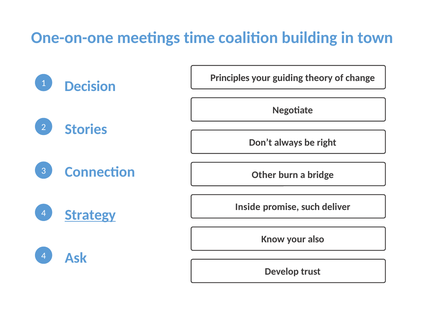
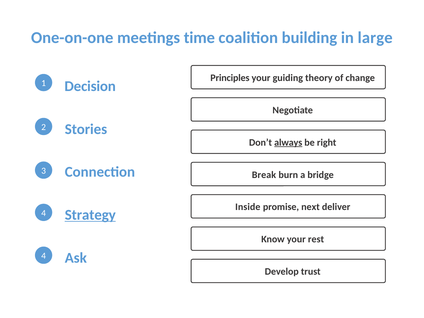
town: town -> large (375, 38)
always underline: none -> present (288, 142)
Other: Other -> Break (264, 175)
such: such -> next (310, 207)
also: also -> rest (316, 239)
